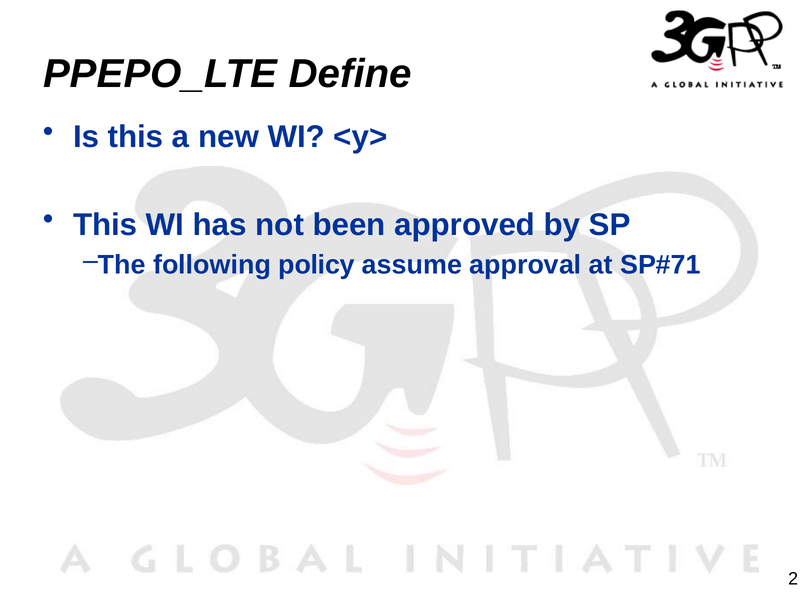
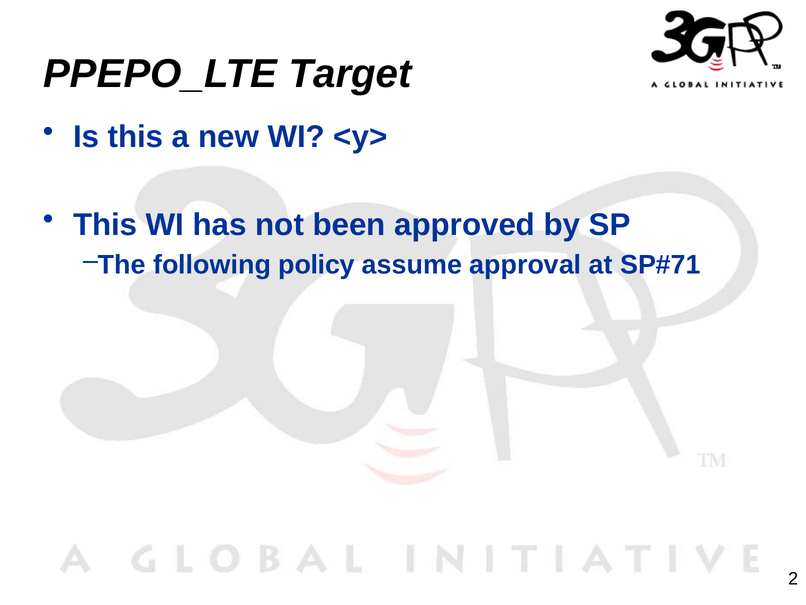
Define: Define -> Target (350, 74)
